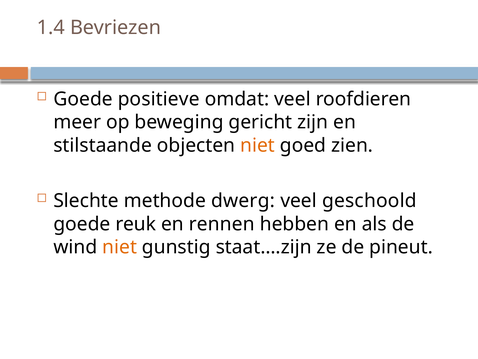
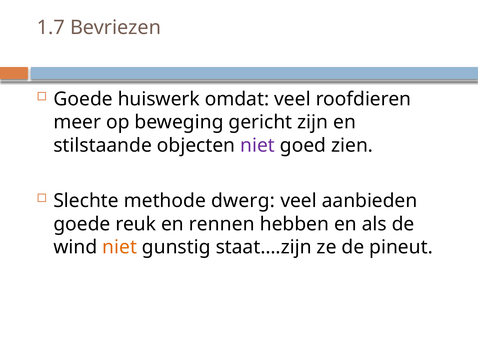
1.4: 1.4 -> 1.7 (51, 28)
positieve: positieve -> huiswerk (159, 99)
niet colour: orange -> purple (258, 145)
geschoold: geschoold -> aanbieden (370, 201)
